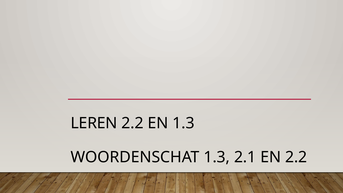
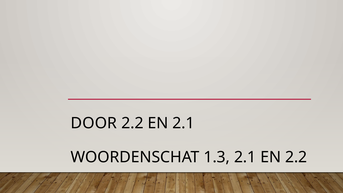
LEREN: LEREN -> DOOR (94, 123)
EN 1.3: 1.3 -> 2.1 (183, 123)
